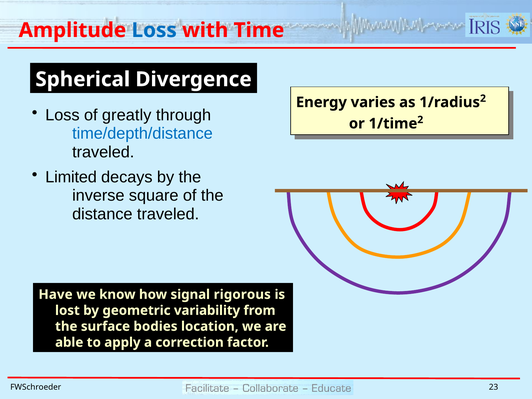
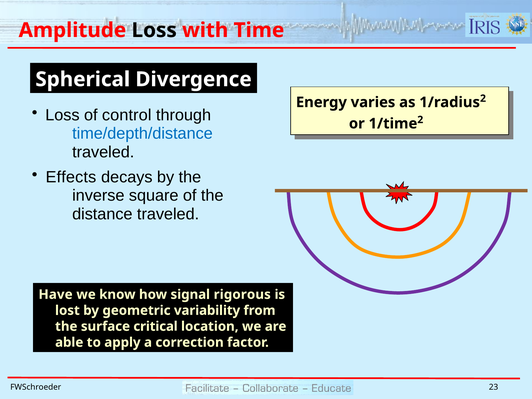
Loss colour: blue -> black (154, 30)
greatly: greatly -> control (127, 115)
Limited: Limited -> Effects (71, 177)
bodies: bodies -> critical (156, 326)
